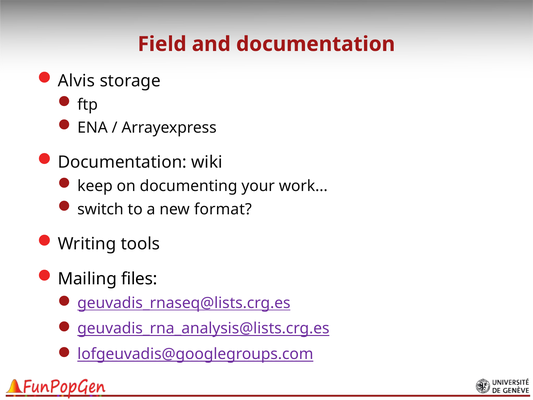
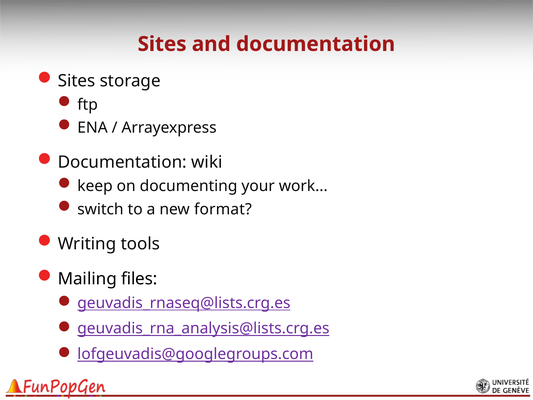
Field: Field -> Sites (162, 44)
Alvis: Alvis -> Sites (77, 81)
